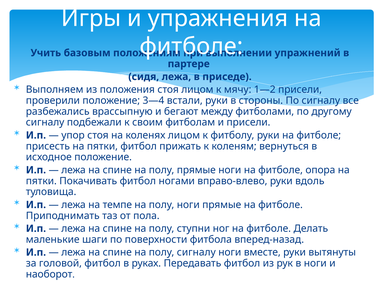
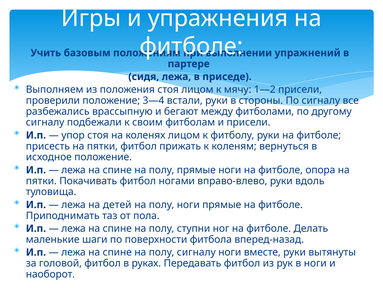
темпе: темпе -> детей (117, 204)
